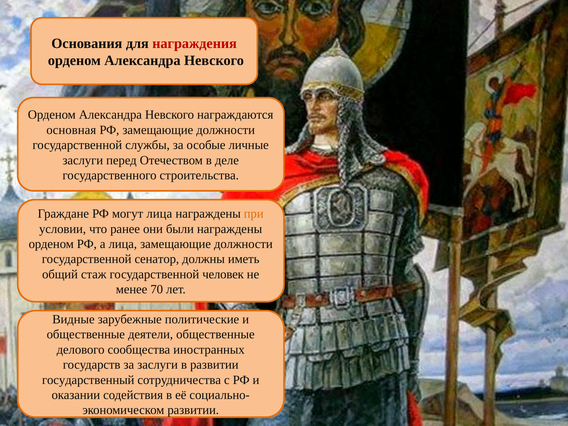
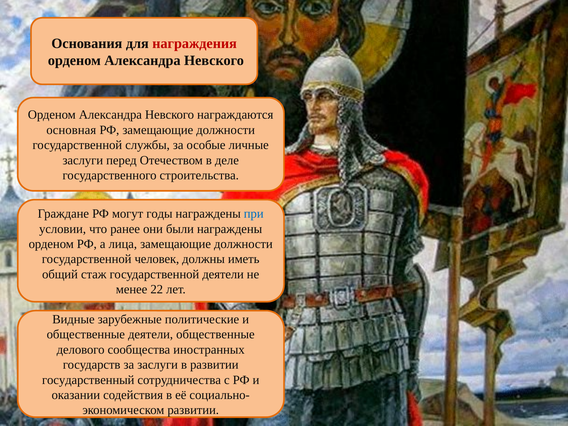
могут лица: лица -> годы (159, 214)
при colour: orange -> blue (254, 214)
сенатор: сенатор -> человек (157, 259)
государственной человек: человек -> деятели (223, 274)
70: 70 -> 22 (157, 289)
